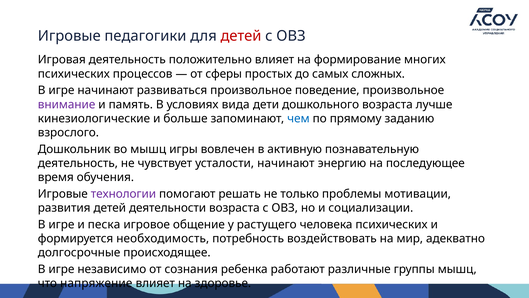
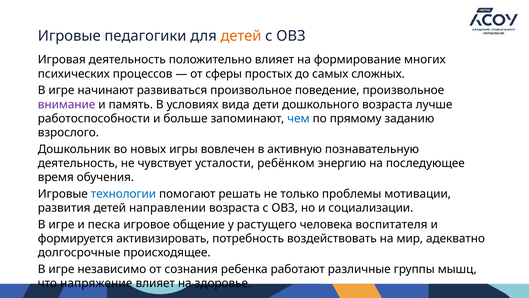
детей colour: red -> orange (241, 36)
кинезиологические: кинезиологические -> работоспособности (94, 118)
во мышц: мышц -> новых (148, 149)
усталости начинают: начинают -> ребёнком (286, 163)
технологии colour: purple -> blue (123, 194)
деятельности: деятельности -> направлении (167, 208)
человека психических: психических -> воспитателя (391, 224)
необходимость: необходимость -> активизировать (163, 238)
